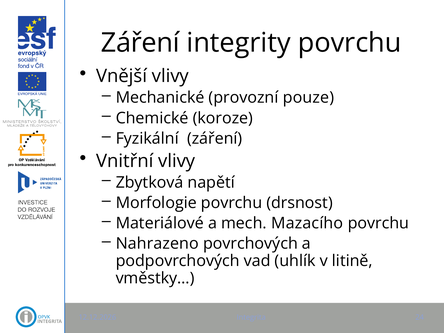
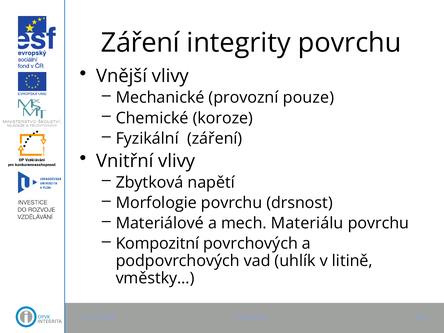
Mazacího: Mazacího -> Materiálu (307, 223)
Nahrazeno: Nahrazeno -> Kompozitní (157, 244)
